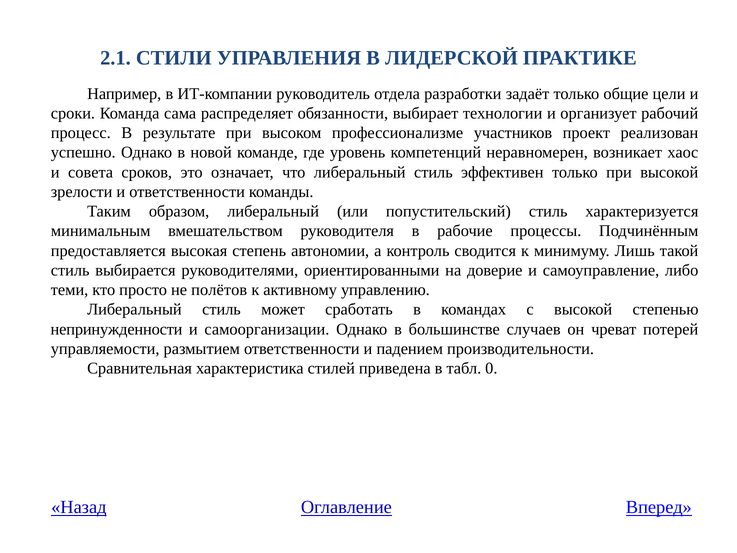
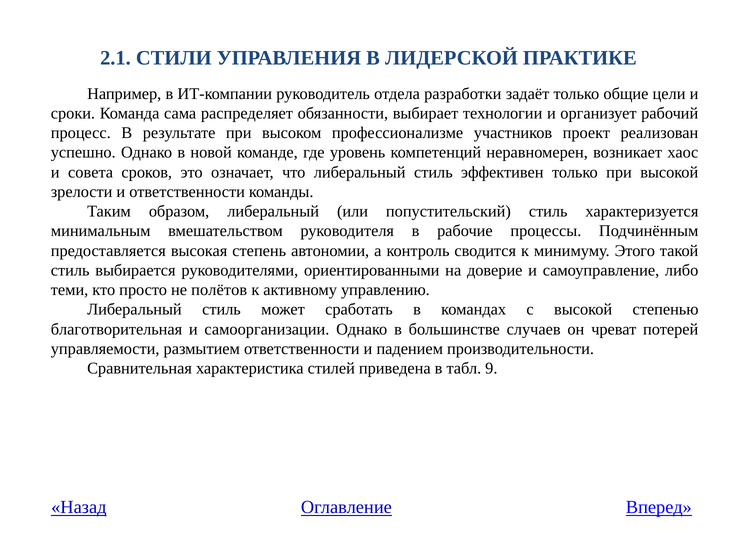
Лишь: Лишь -> Этого (635, 251)
непринужденности: непринужденности -> благотворительная (117, 329)
0: 0 -> 9 (491, 368)
